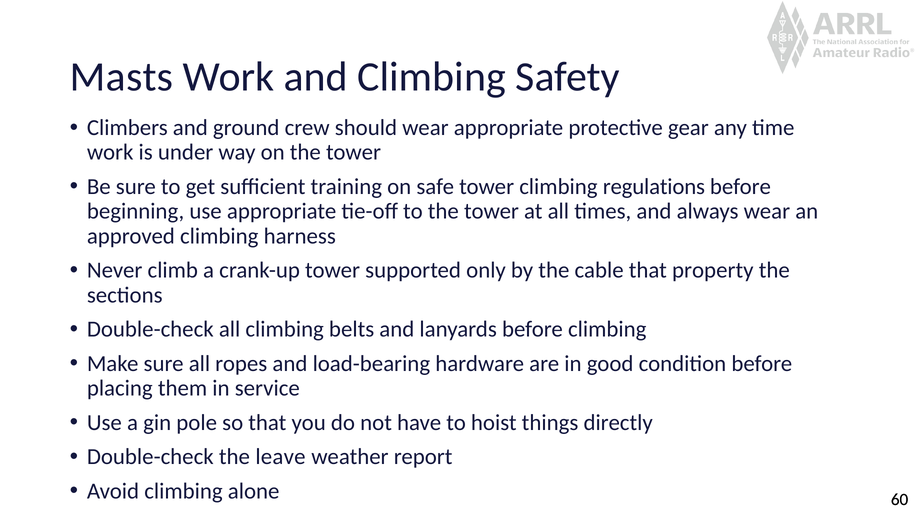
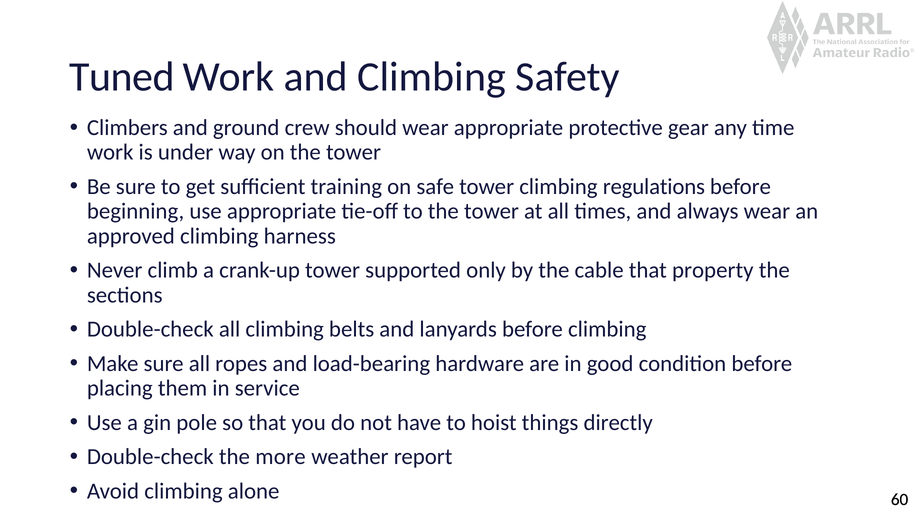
Masts: Masts -> Tuned (122, 77)
leave: leave -> more (280, 456)
